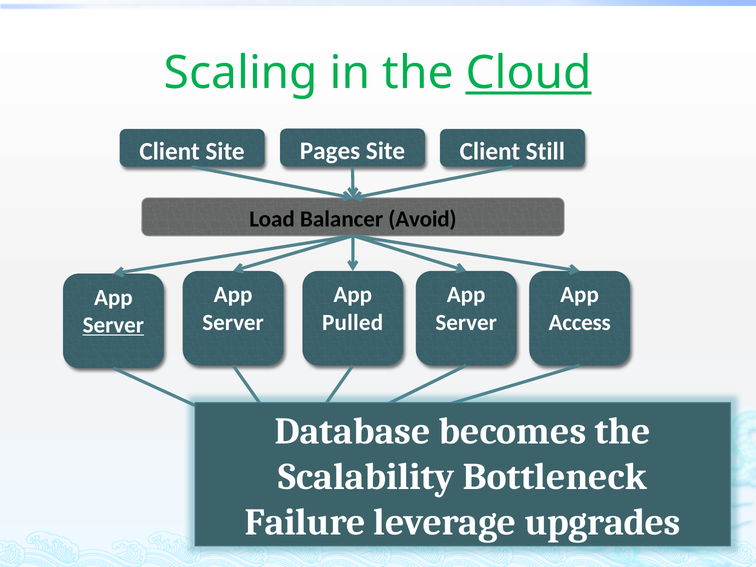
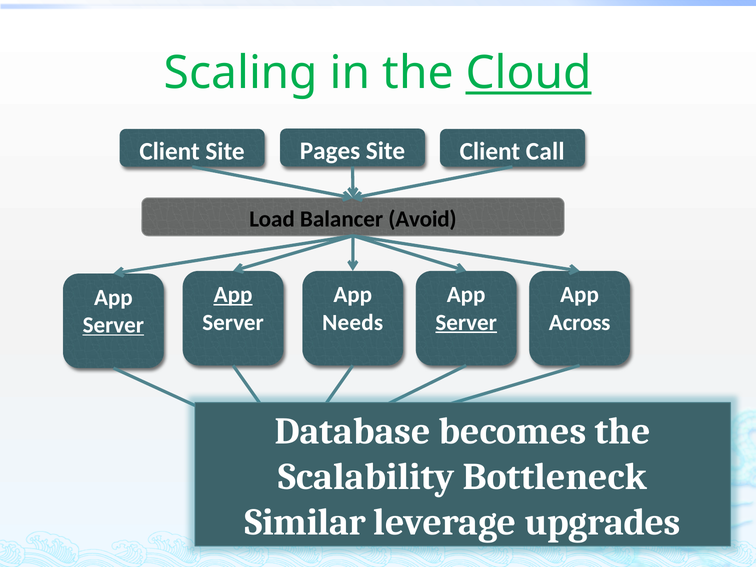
Still: Still -> Call (545, 151)
App underline: none -> present (233, 295)
Pulled: Pulled -> Needs (353, 322)
Server underline: none -> present (466, 322)
Access: Access -> Across (580, 322)
Failure: Failure -> Similar (305, 522)
